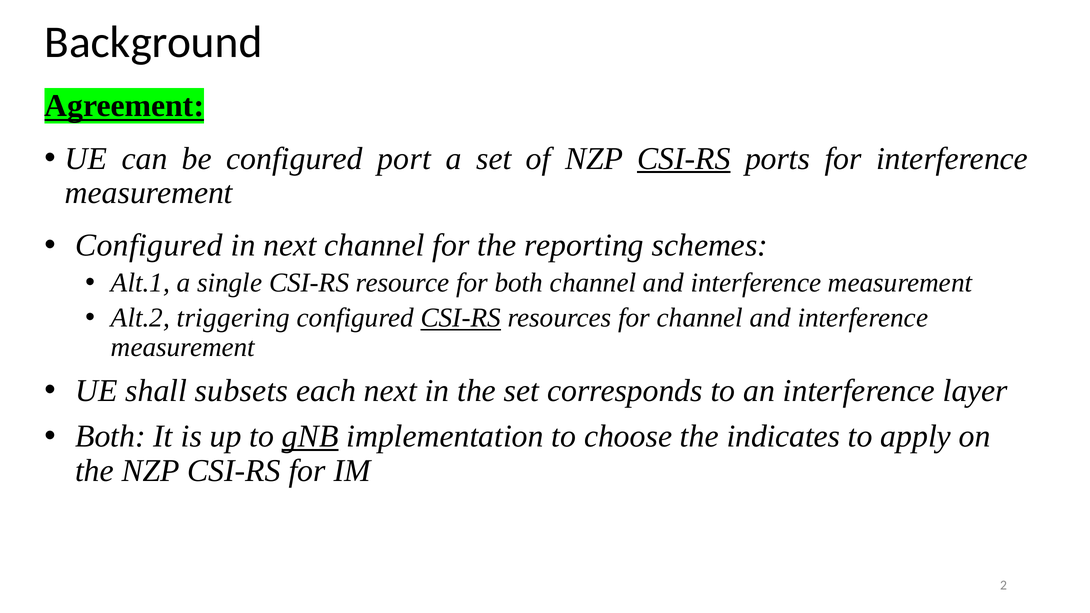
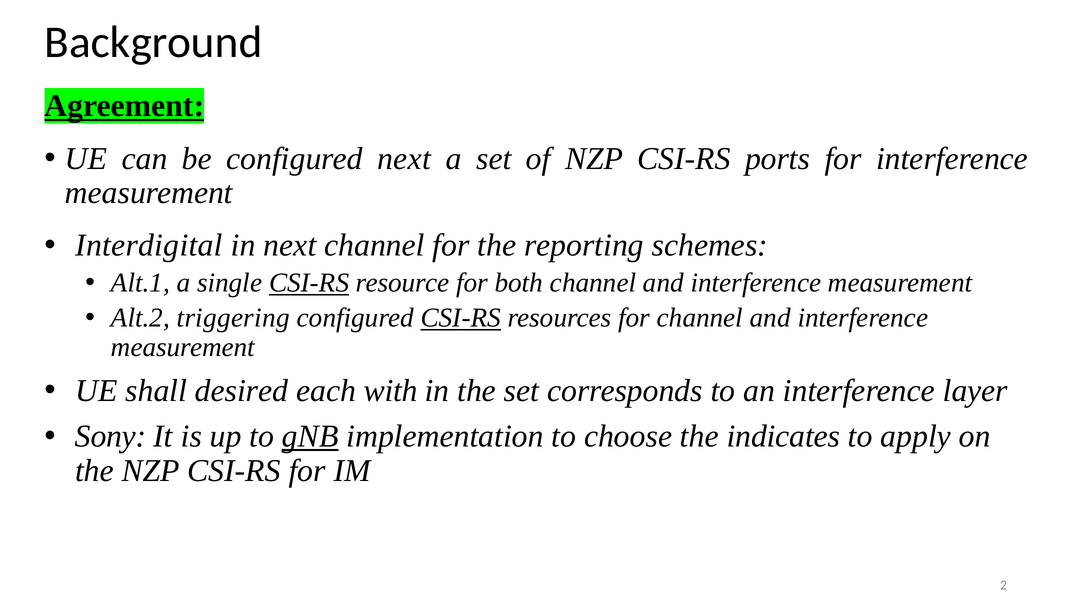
configured port: port -> next (404, 159)
CSI-RS underline: present -> none (684, 159)
Configured: Configured -> Interdigital (149, 245)
CSI-RS underline: none -> present (309, 283)
subsets: subsets -> desired (242, 391)
each next: next -> with (391, 391)
Both: Both -> Sony (111, 436)
